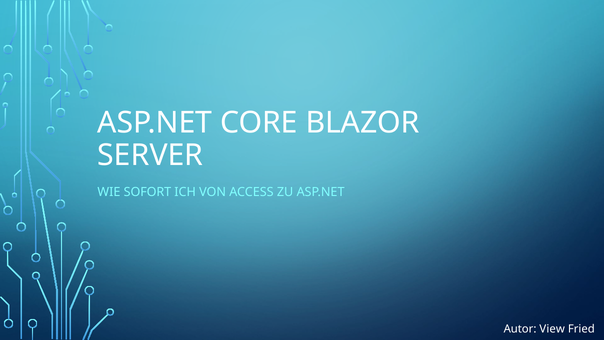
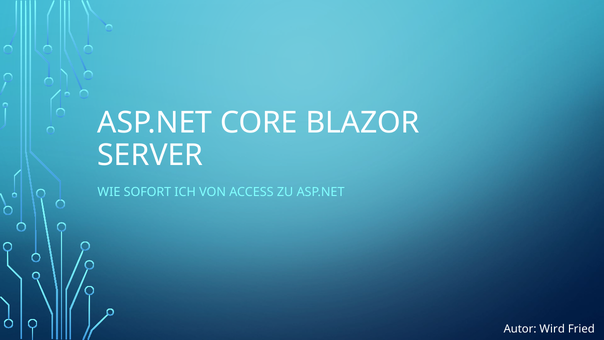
View: View -> Wird (552, 329)
